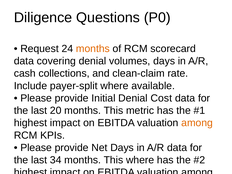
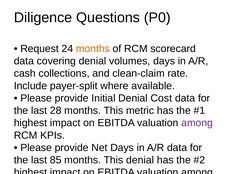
20: 20 -> 28 (56, 111)
among colour: orange -> purple (197, 123)
34: 34 -> 85 (56, 160)
This where: where -> denial (140, 160)
